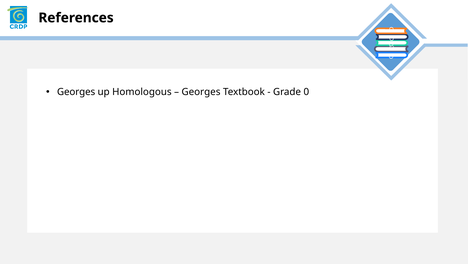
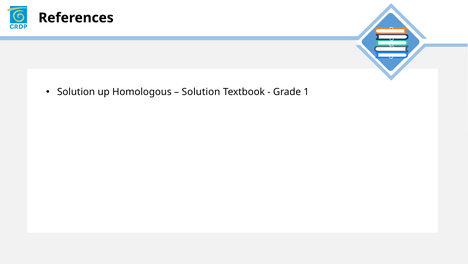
Georges: Georges -> Solution (76, 92)
Georges: Georges -> Solution (201, 92)
0: 0 -> 1 (306, 92)
